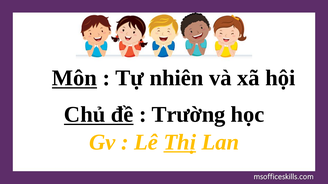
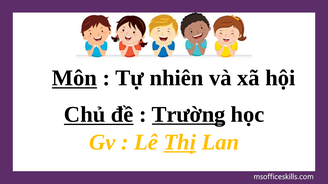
Trường underline: none -> present (189, 115)
